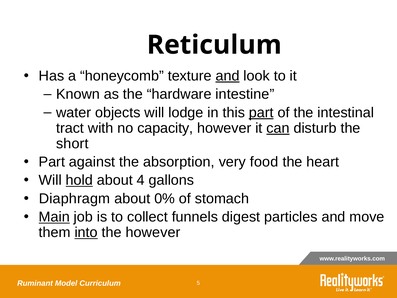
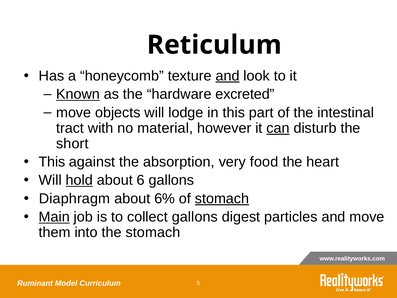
Known underline: none -> present (78, 94)
intestine: intestine -> excreted (245, 94)
water: water -> move (74, 112)
part underline: present -> none (261, 112)
capacity: capacity -> material (165, 128)
Part: Part -> This (52, 162)
4: 4 -> 6 (141, 180)
0%: 0% -> 6% (165, 198)
stomach underline: none -> present (222, 198)
collect funnels: funnels -> gallons (195, 217)
into underline: present -> none (86, 232)
the however: however -> stomach (153, 232)
